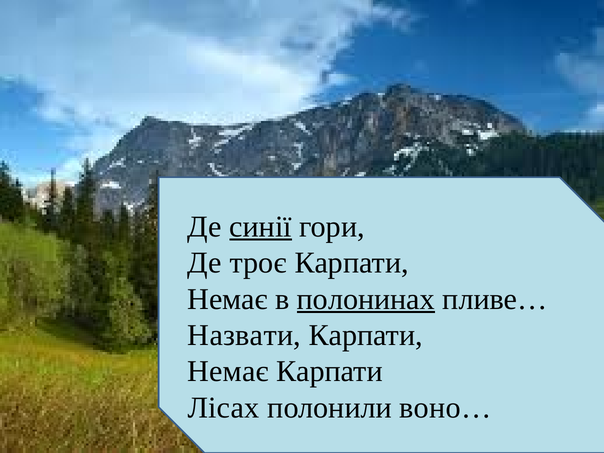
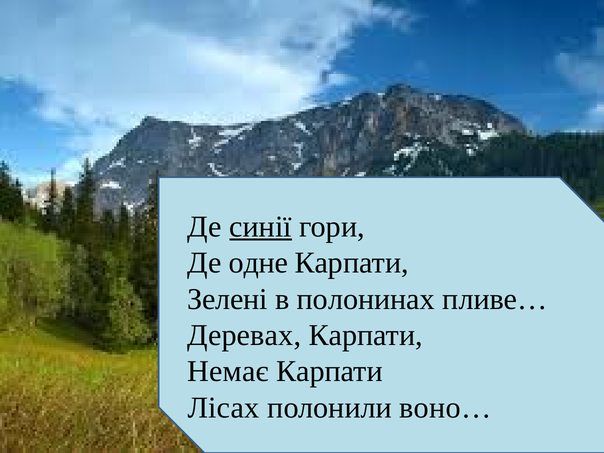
троє: троє -> одне (258, 263)
Немає: Немає -> Зелені (228, 299)
полонинах underline: present -> none (366, 299)
Назвати: Назвати -> Деревах (244, 335)
